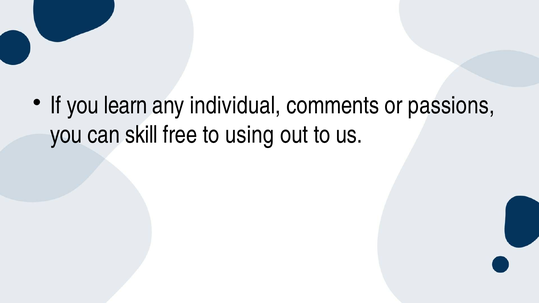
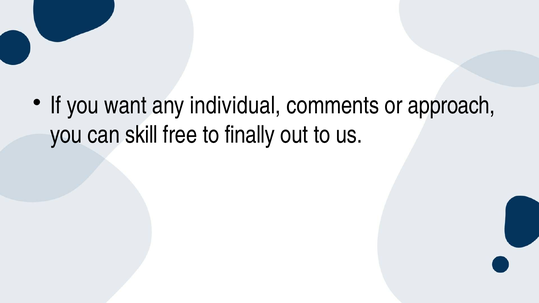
learn: learn -> want (125, 105)
passions: passions -> approach (452, 105)
using: using -> finally (250, 135)
